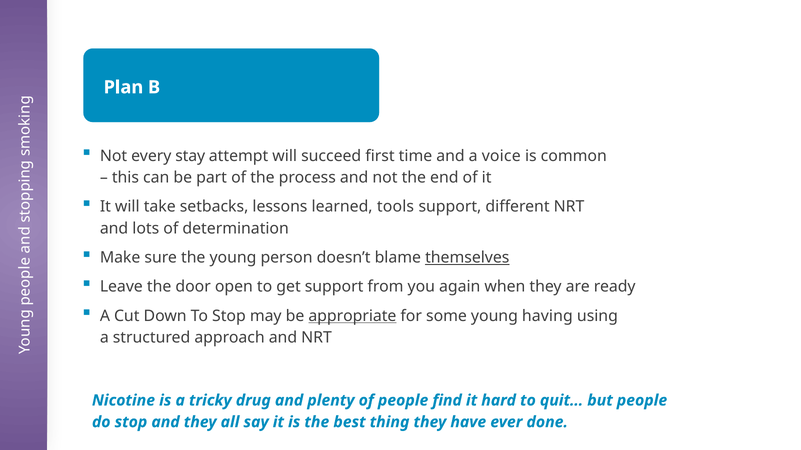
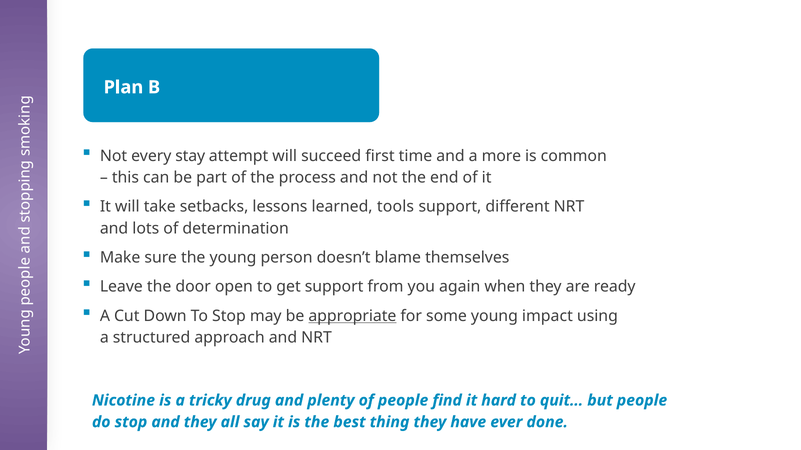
voice: voice -> more (501, 156)
themselves underline: present -> none (467, 258)
having: having -> impact (547, 316)
